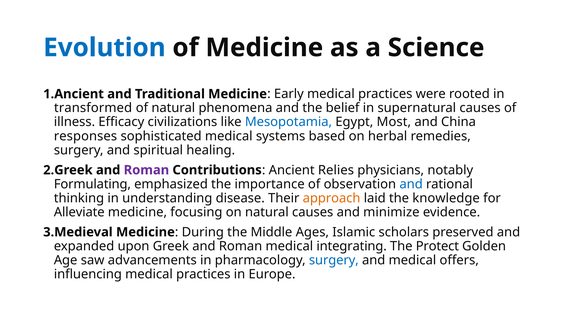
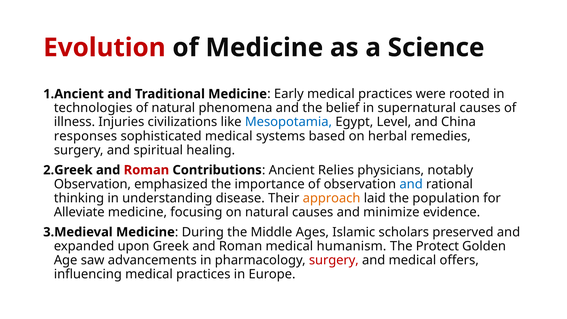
Evolution colour: blue -> red (104, 48)
transformed: transformed -> technologies (93, 108)
Efficacy: Efficacy -> Injuries (121, 122)
Most: Most -> Level (394, 122)
Roman colour: purple -> red (146, 170)
Formulating: Formulating -> Observation (92, 184)
knowledge: knowledge -> population (446, 198)
integrating: integrating -> humanism (351, 246)
surgery colour: blue -> red (334, 260)
